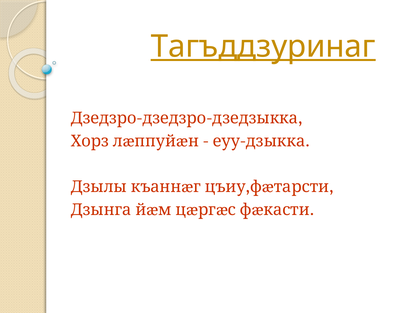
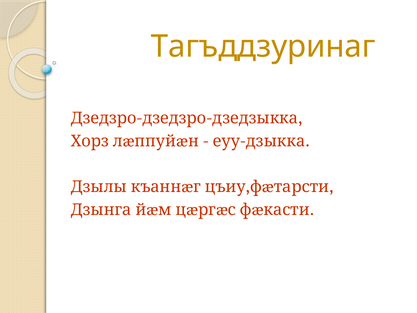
Тагъддзуринаг underline: present -> none (263, 47)
